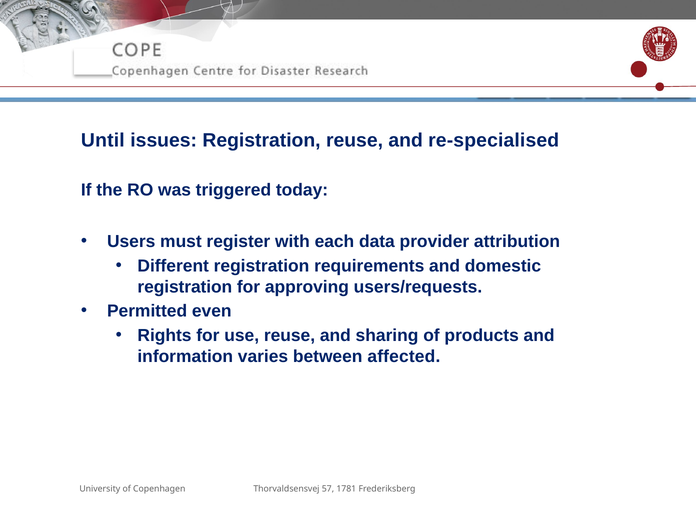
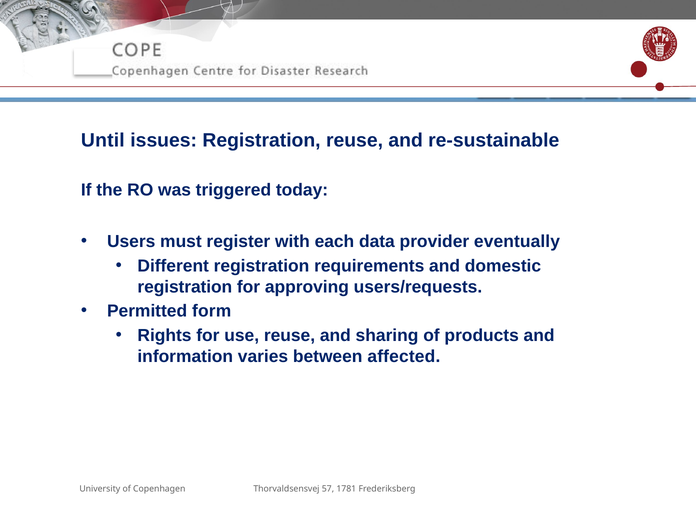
re-specialised: re-specialised -> re-sustainable (494, 140)
attribution: attribution -> eventually (517, 242)
even: even -> form (212, 311)
